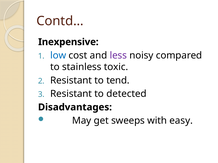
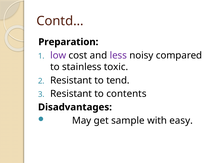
Inexpensive: Inexpensive -> Preparation (68, 42)
low colour: blue -> purple (58, 56)
detected: detected -> contents (126, 94)
sweeps: sweeps -> sample (128, 121)
